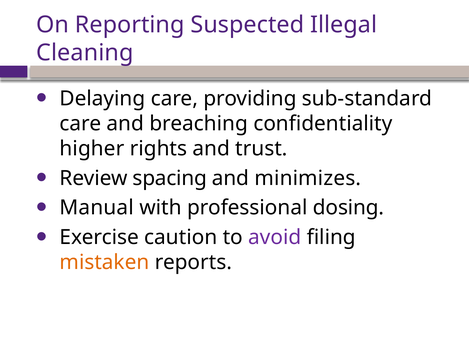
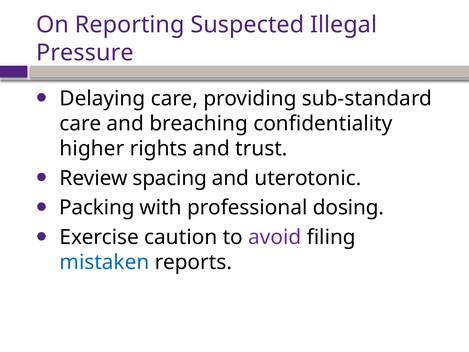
Cleaning: Cleaning -> Pressure (85, 53)
minimizes: minimizes -> uterotonic (308, 178)
Manual: Manual -> Packing (97, 208)
mistaken colour: orange -> blue (104, 262)
